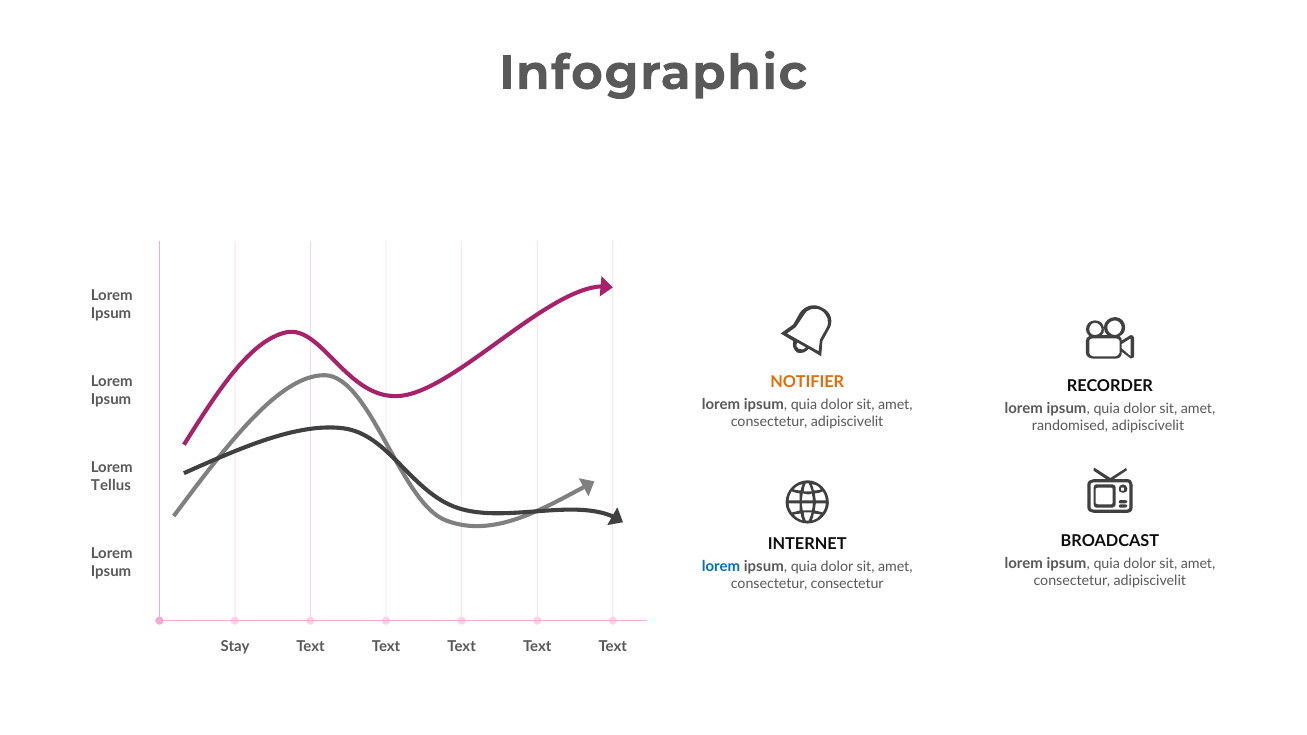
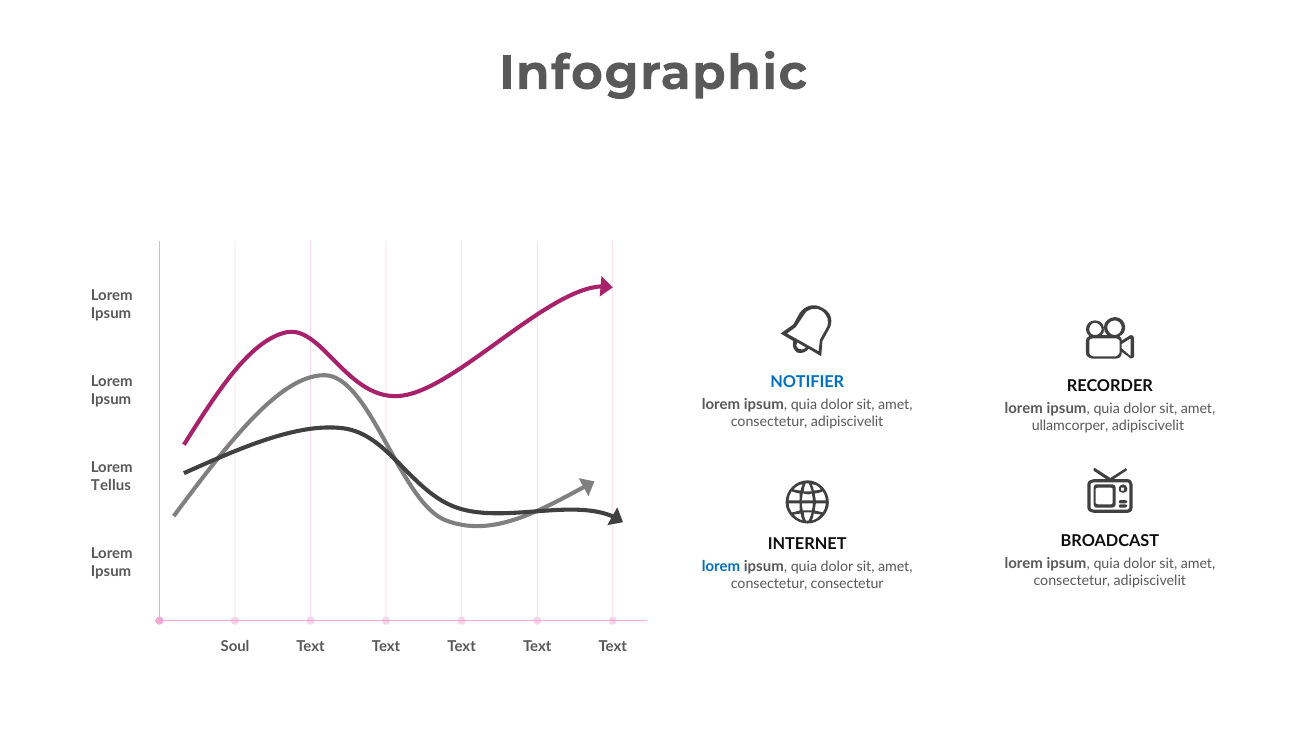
NOTIFIER colour: orange -> blue (807, 383)
randomised: randomised -> ullamcorper (1070, 426)
Stay: Stay -> Soul (235, 646)
